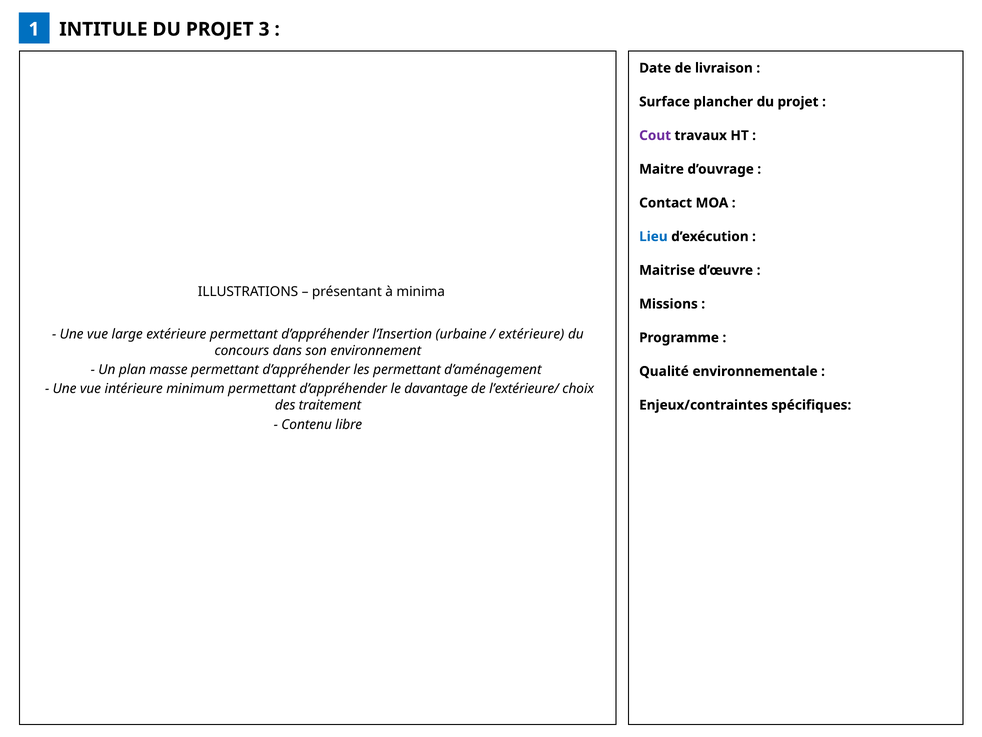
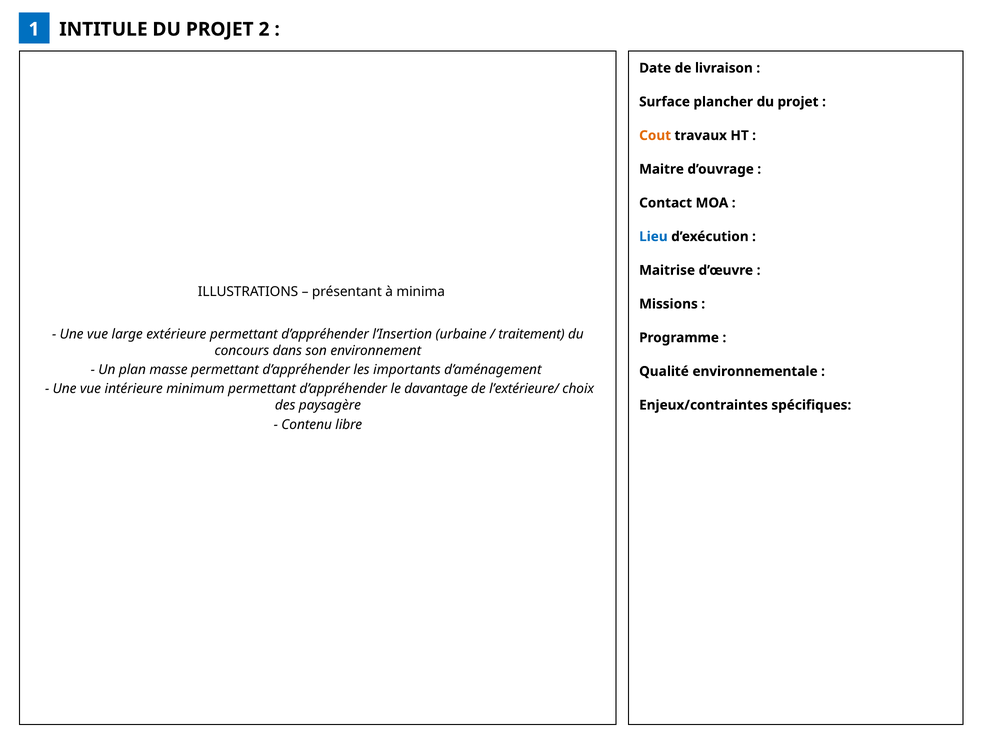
3: 3 -> 2 (264, 29)
Cout colour: purple -> orange (655, 135)
extérieure: extérieure -> traitement (532, 334)
les permettant: permettant -> importants (407, 370)
traitement: traitement -> paysagère (330, 405)
